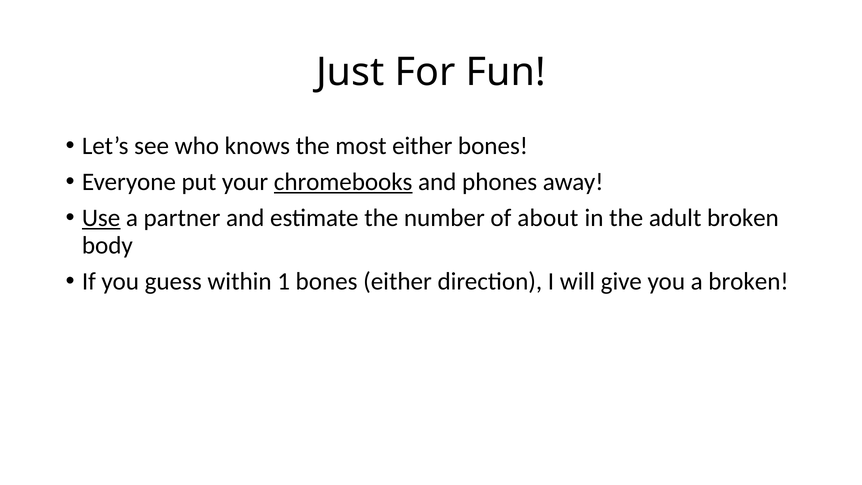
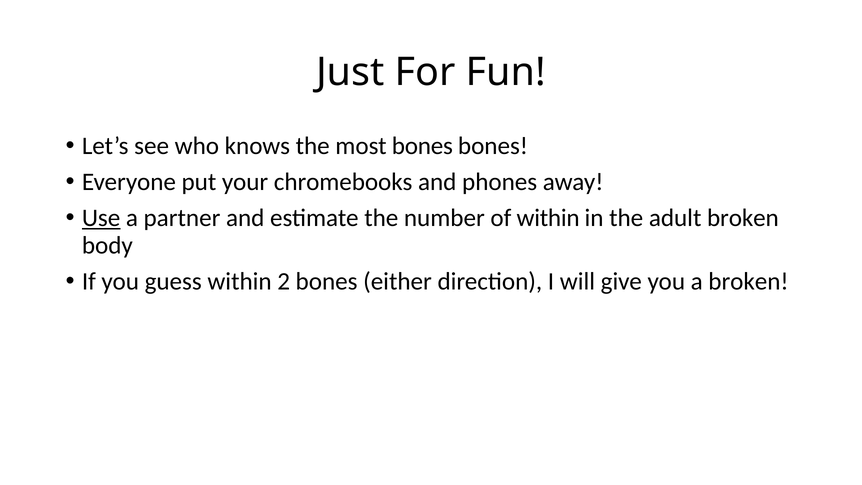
most either: either -> bones (422, 146)
chromebooks underline: present -> none (343, 182)
of about: about -> within (548, 218)
1: 1 -> 2 (284, 281)
